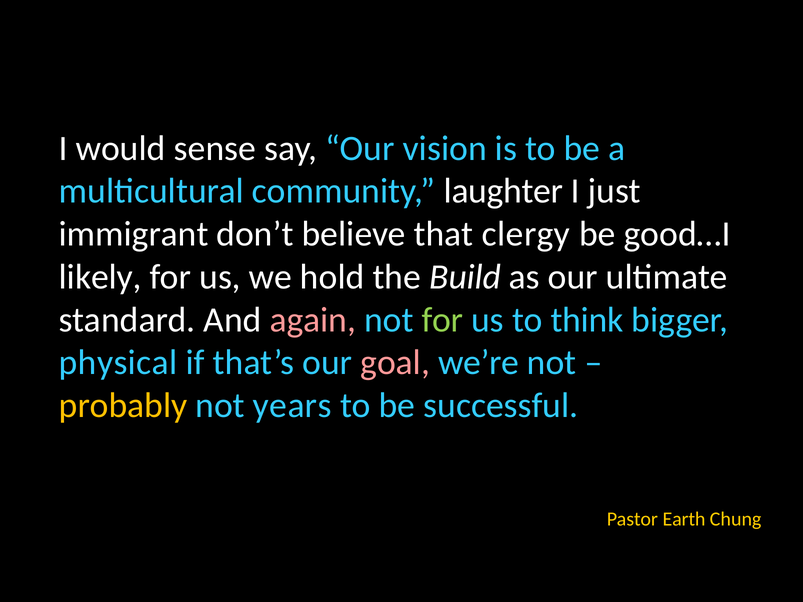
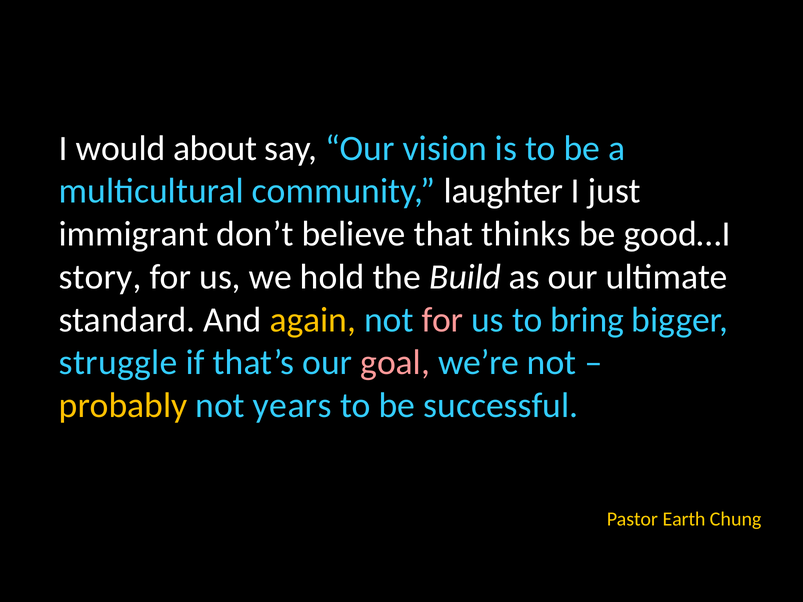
sense: sense -> about (215, 148)
clergy: clergy -> thinks (526, 234)
likely: likely -> story (100, 277)
again colour: pink -> yellow (313, 320)
for colour: light green -> pink (442, 320)
think: think -> bring (587, 320)
physical: physical -> struggle (118, 363)
